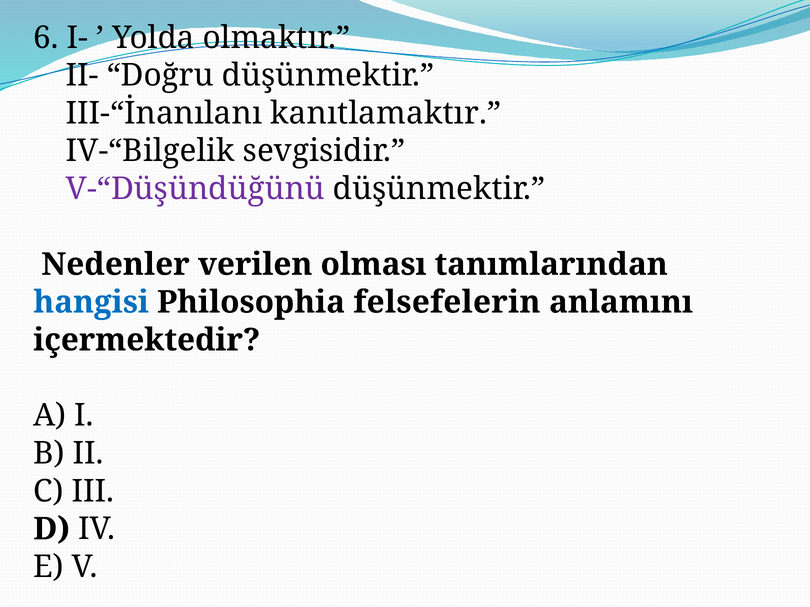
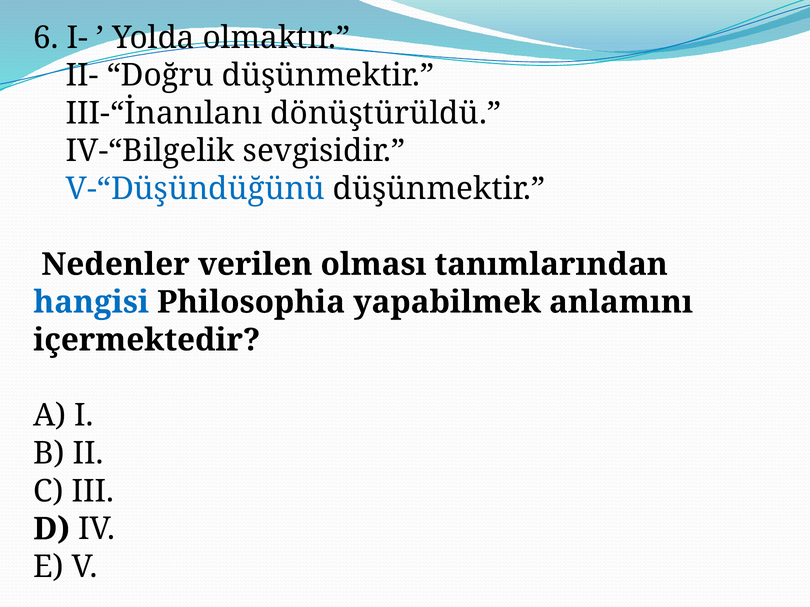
kanıtlamaktır: kanıtlamaktır -> dönüştürüldü (386, 113)
V-“Düşündüğünü colour: purple -> blue (195, 189)
felsefelerin: felsefelerin -> yapabilmek (447, 302)
